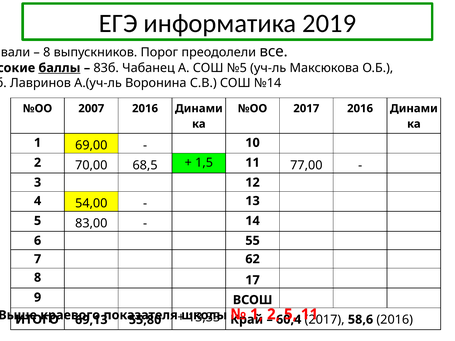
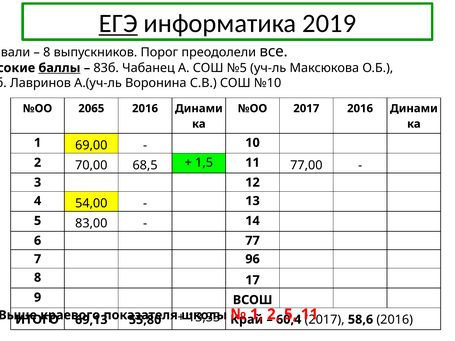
ЕГЭ underline: none -> present (118, 24)
№14: №14 -> №10 (268, 83)
2007: 2007 -> 2065 (91, 109)
55: 55 -> 77 (253, 241)
62: 62 -> 96 (253, 259)
